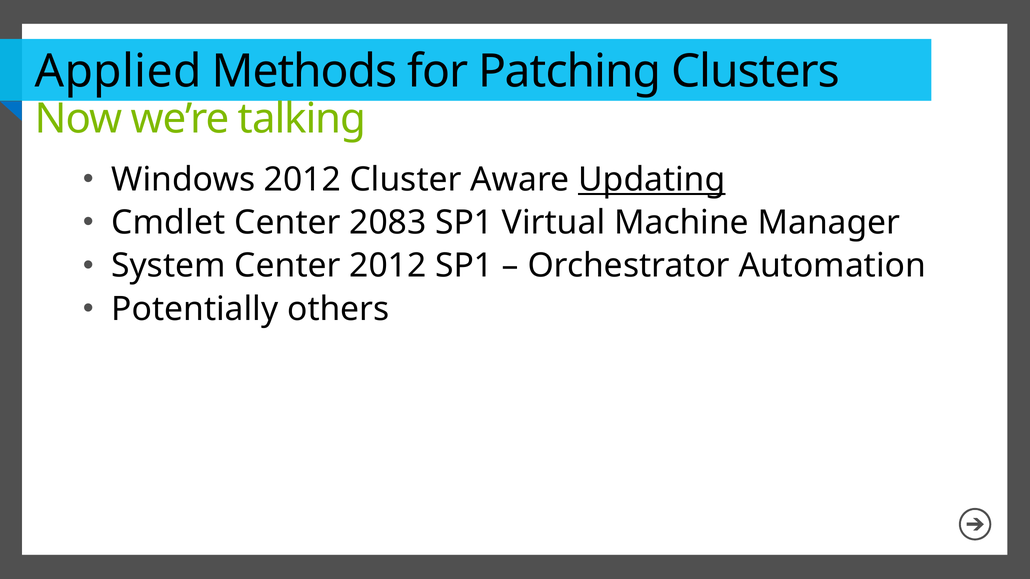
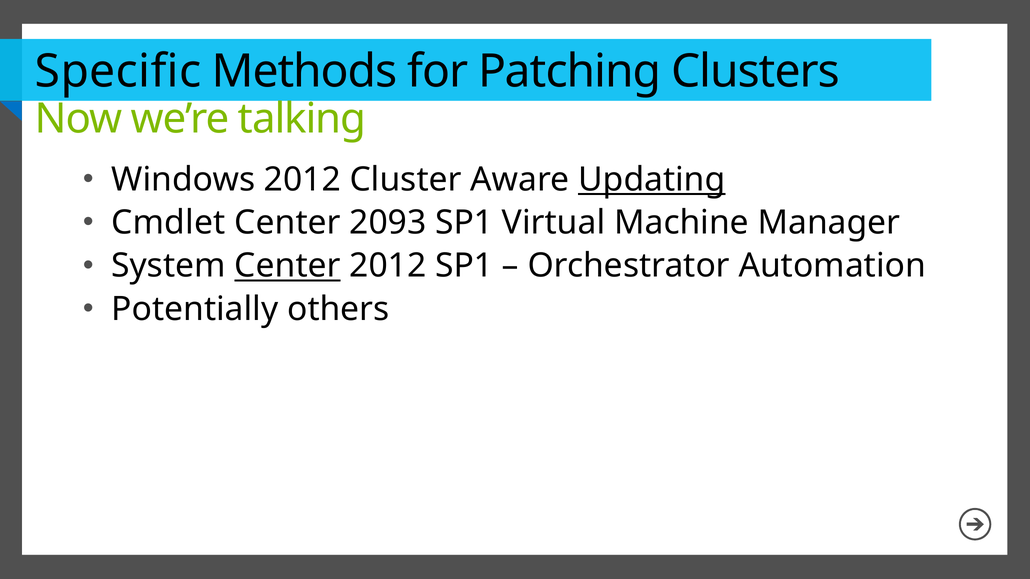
Applied: Applied -> Specific (118, 71)
2083: 2083 -> 2093 (388, 223)
Center underline: none -> present (288, 266)
